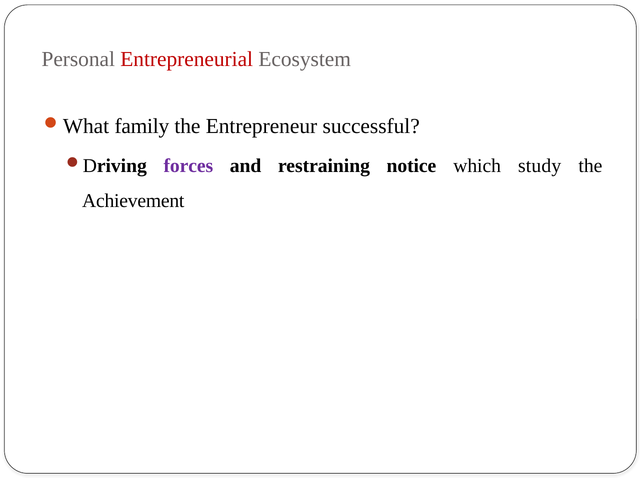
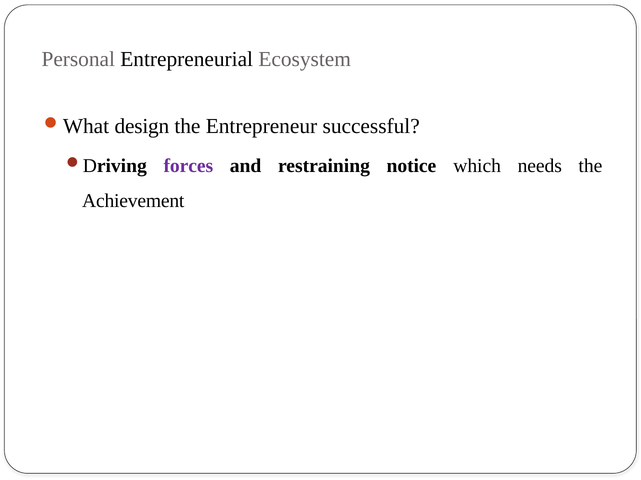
Entrepreneurial colour: red -> black (187, 59)
family: family -> design (142, 126)
study: study -> needs (540, 166)
